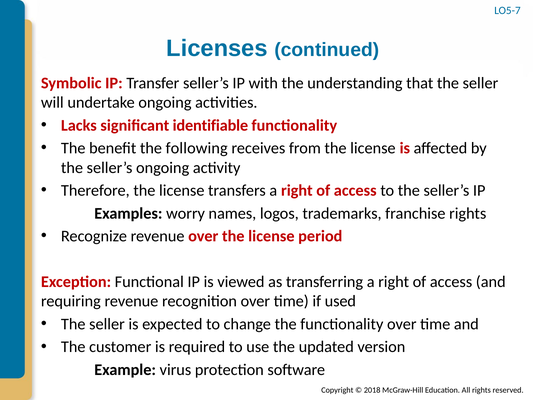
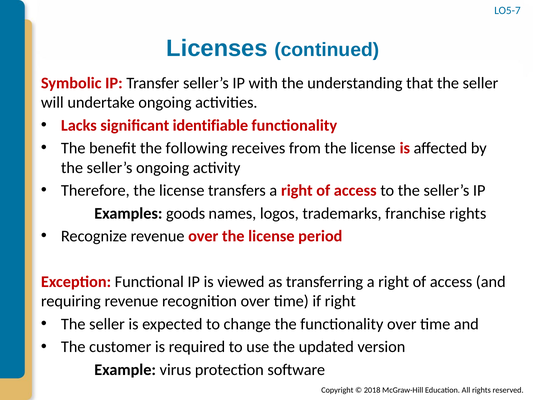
worry: worry -> goods (186, 213)
if used: used -> right (340, 301)
